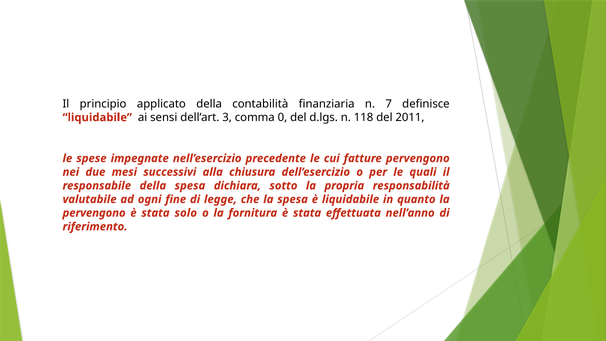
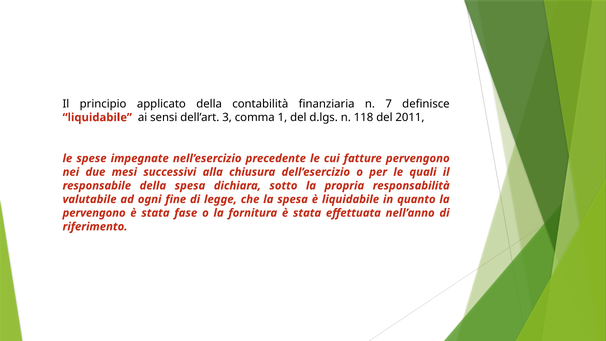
0: 0 -> 1 (282, 117)
solo: solo -> fase (186, 213)
